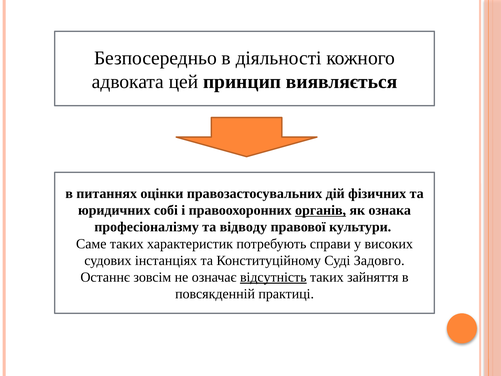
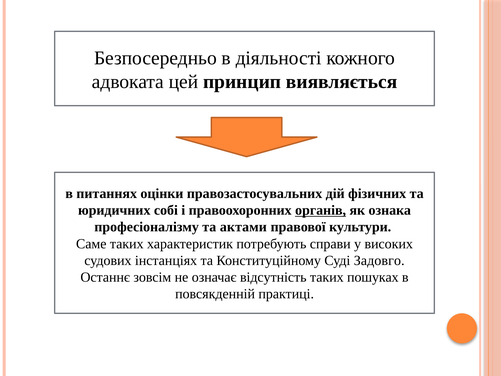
відводу: відводу -> актами (243, 227)
відсутність underline: present -> none (273, 277)
зайняття: зайняття -> пошуках (373, 277)
